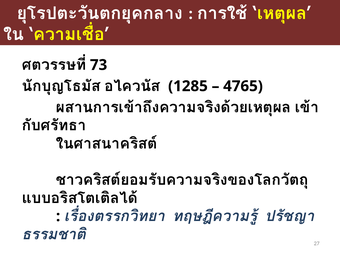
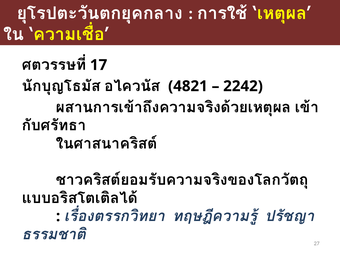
73: 73 -> 17 (99, 65)
1285: 1285 -> 4821 (188, 86)
4765: 4765 -> 2242 (243, 86)
